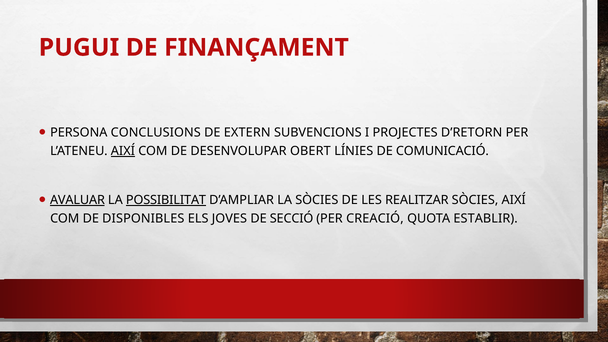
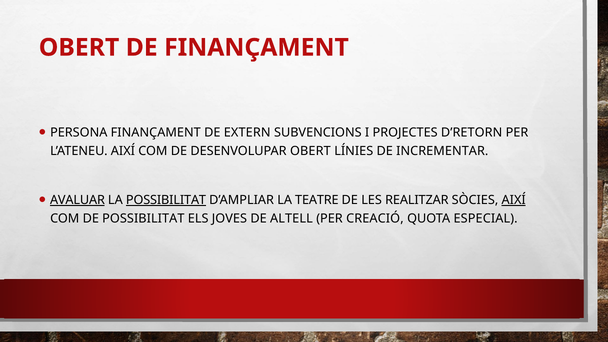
PUGUI: PUGUI -> OBERT (79, 48)
PERSONA CONCLUSIONS: CONCLUSIONS -> FINANÇAMENT (156, 133)
AIXÍ underline: present -> none (123, 151)
COMUNICACIÓ: COMUNICACIÓ -> INCREMENTAR (442, 151)
LA SÒCIES: SÒCIES -> TEATRE (317, 200)
AIXÍ underline: none -> present (514, 200)
DE DISPONIBLES: DISPONIBLES -> POSSIBILITAT (143, 218)
SECCIÓ: SECCIÓ -> ALTELL (291, 218)
ESTABLIR: ESTABLIR -> ESPECIAL (486, 218)
